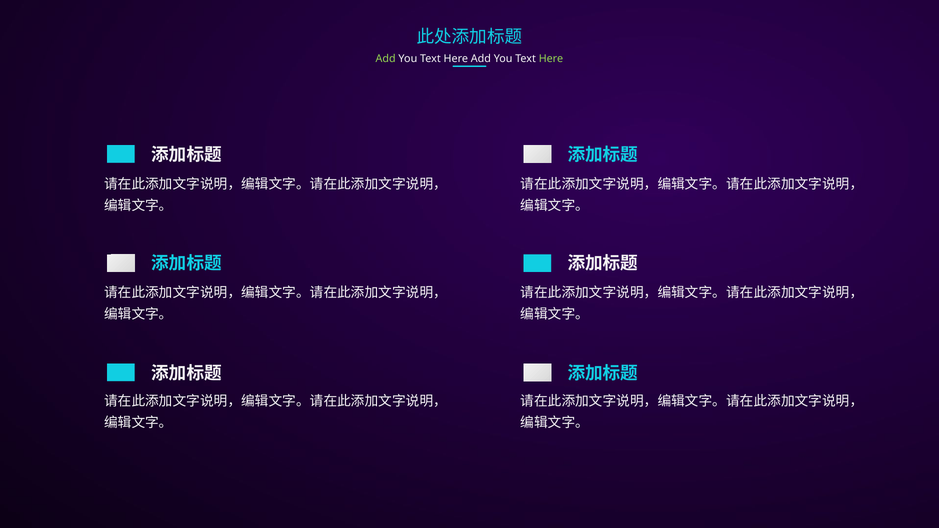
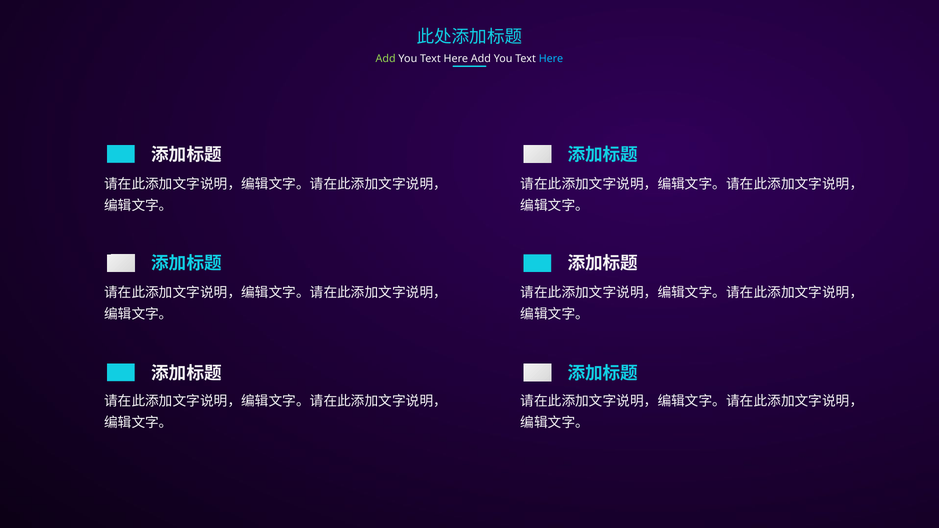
Here colour: light green -> light blue (551, 59)
